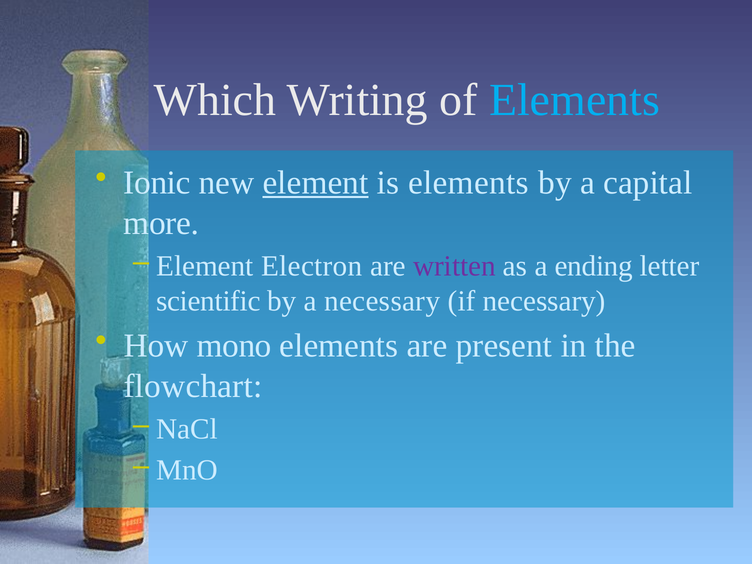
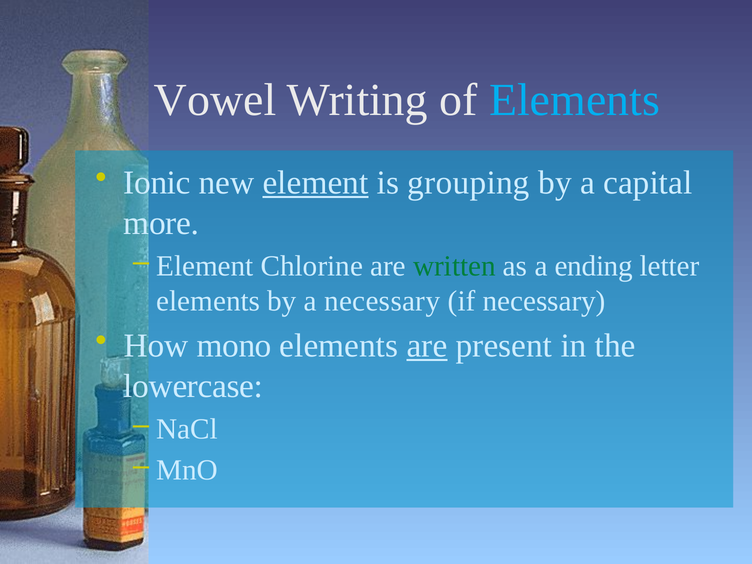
Which: Which -> Vowel (215, 100)
is elements: elements -> grouping (469, 183)
Electron: Electron -> Chlorine (312, 266)
written colour: purple -> green (454, 266)
scientific: scientific -> elements (208, 301)
are underline: none -> present (427, 346)
flowchart: flowchart -> lowercase (193, 386)
